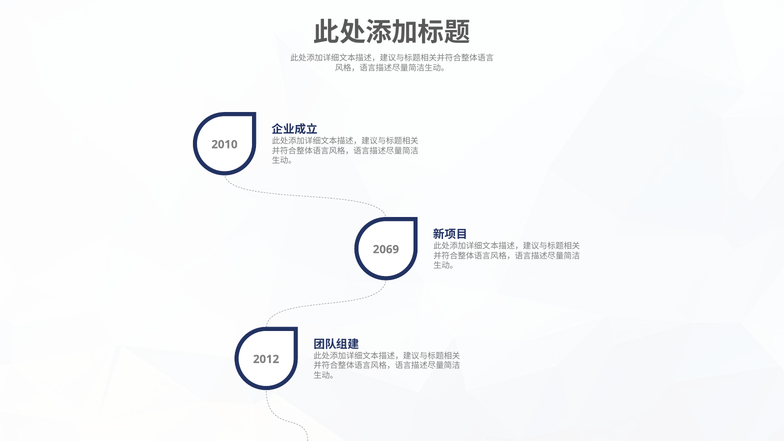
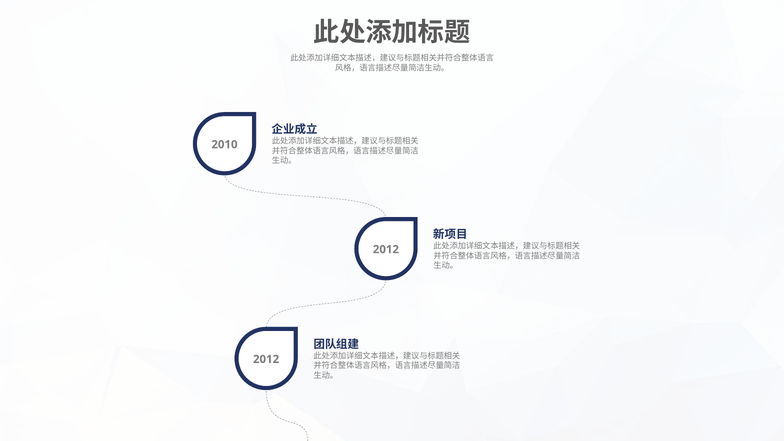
2069: 2069 -> 2012 (386, 249)
